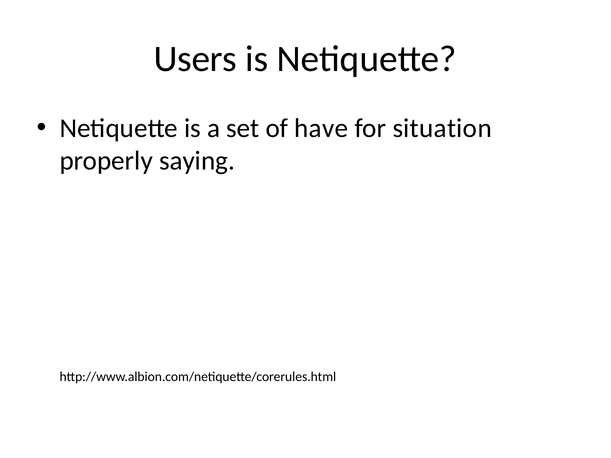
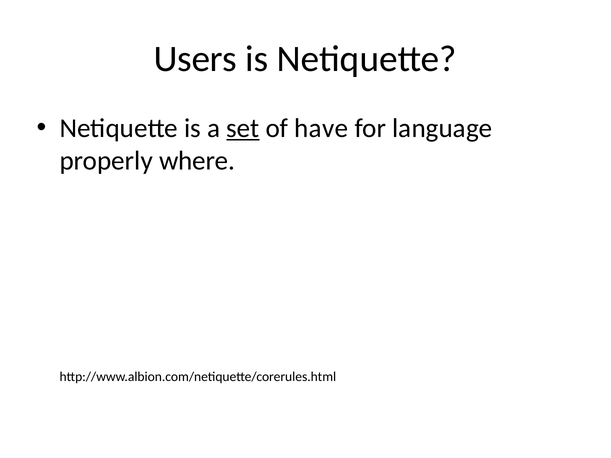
set underline: none -> present (243, 128)
situation: situation -> language (442, 128)
saying: saying -> where (197, 161)
